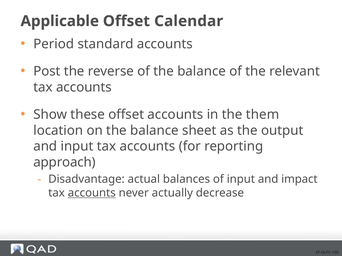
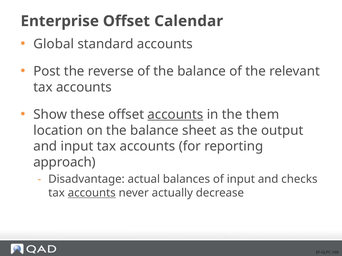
Applicable: Applicable -> Enterprise (60, 21)
Period: Period -> Global (54, 44)
accounts underline: none -> present (175, 115)
impact: impact -> checks (299, 180)
